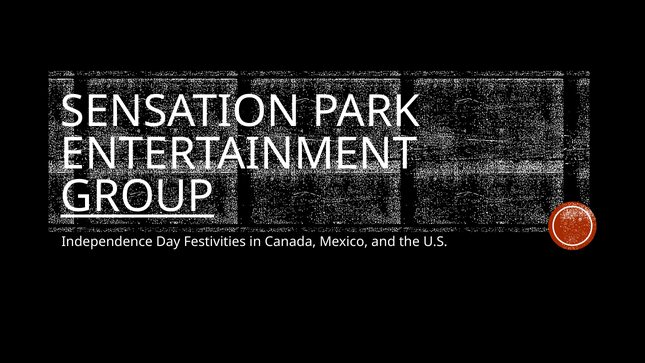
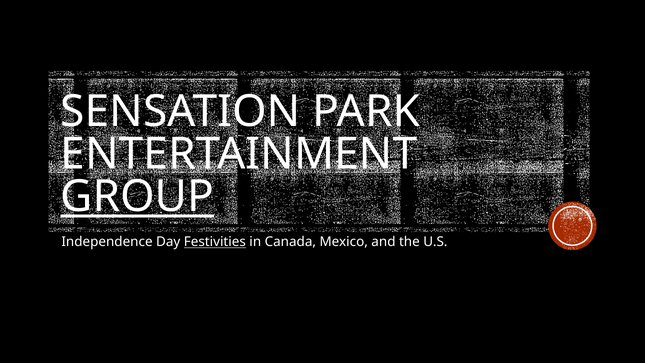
Festivities underline: none -> present (215, 242)
